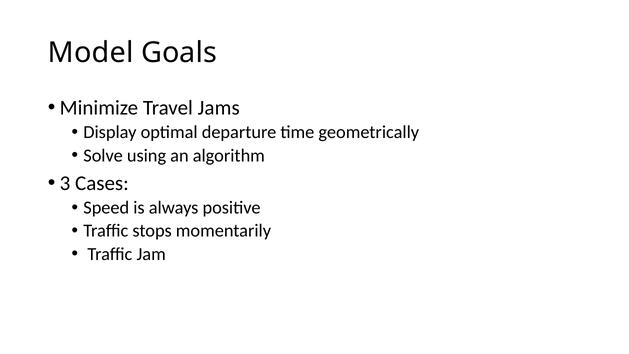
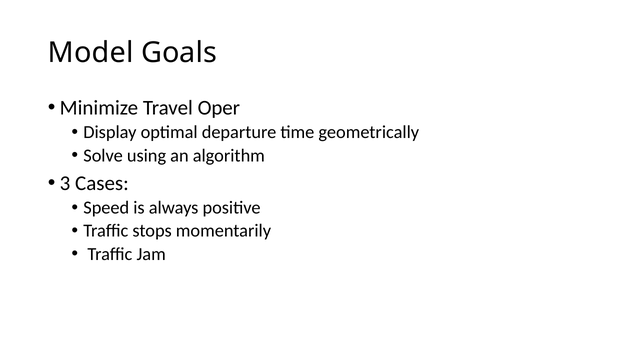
Jams: Jams -> Oper (219, 108)
